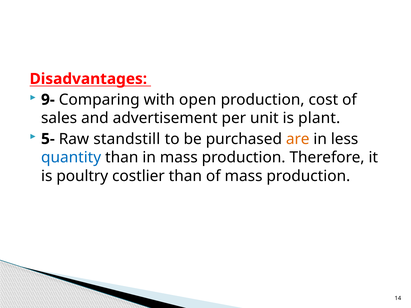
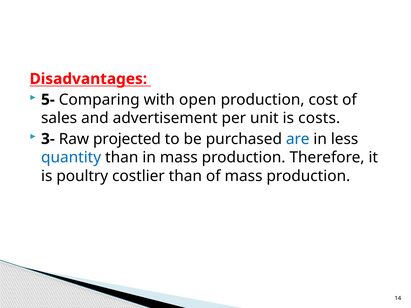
9-: 9- -> 5- (48, 100)
plant: plant -> costs (319, 118)
5-: 5- -> 3- (48, 139)
standstill: standstill -> projected (127, 139)
are colour: orange -> blue (298, 139)
